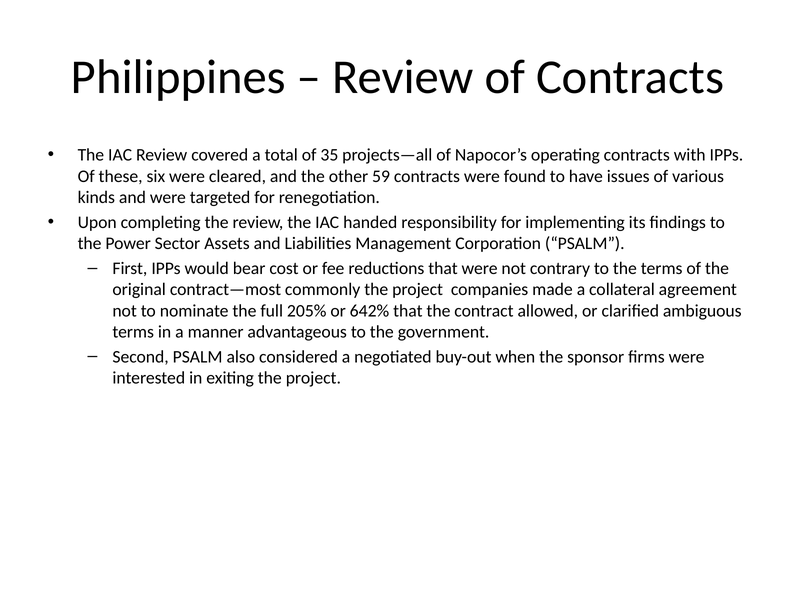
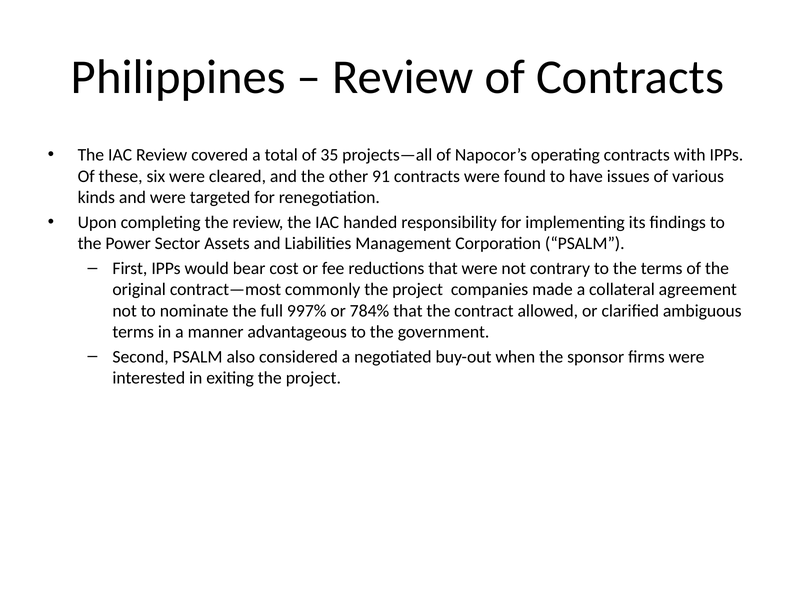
59: 59 -> 91 (381, 176)
205%: 205% -> 997% (307, 311)
642%: 642% -> 784% (369, 311)
